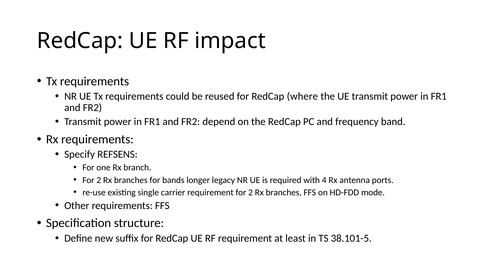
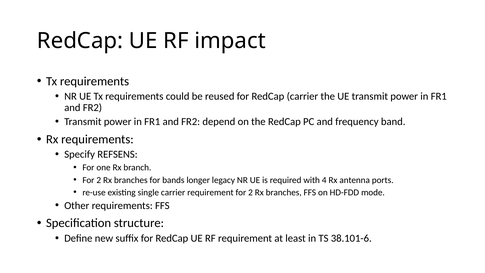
RedCap where: where -> carrier (302, 96)
38.101-5: 38.101-5 -> 38.101-6 (351, 238)
